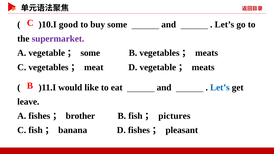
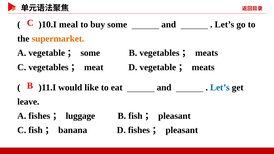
good: good -> meal (68, 25)
supermarket colour: purple -> orange (58, 39)
brother: brother -> luggage (80, 116)
pictures: pictures -> pleasant (174, 116)
